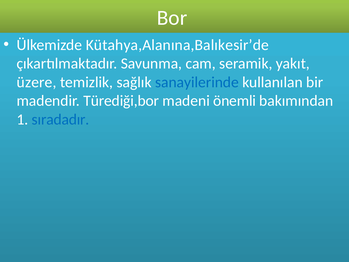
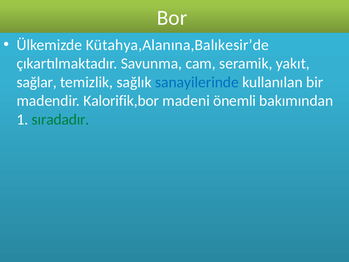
üzere: üzere -> sağlar (37, 82)
Türediği,bor: Türediği,bor -> Kalorifik,bor (121, 101)
sıradadır colour: blue -> green (61, 119)
